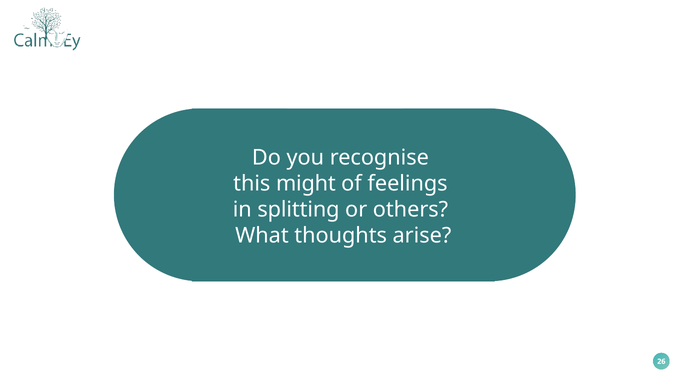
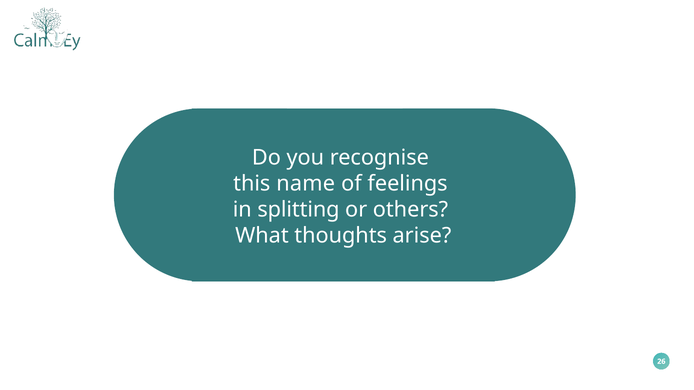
might: might -> name (306, 184)
